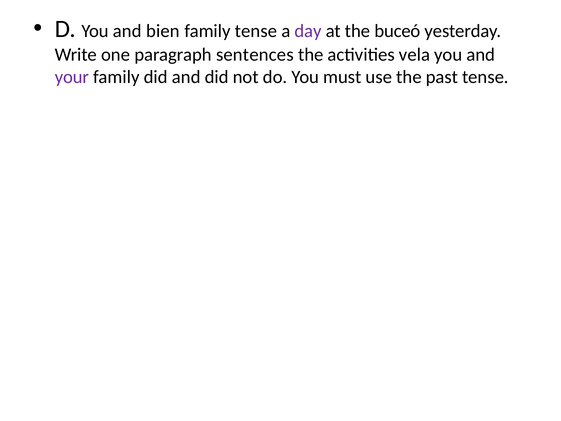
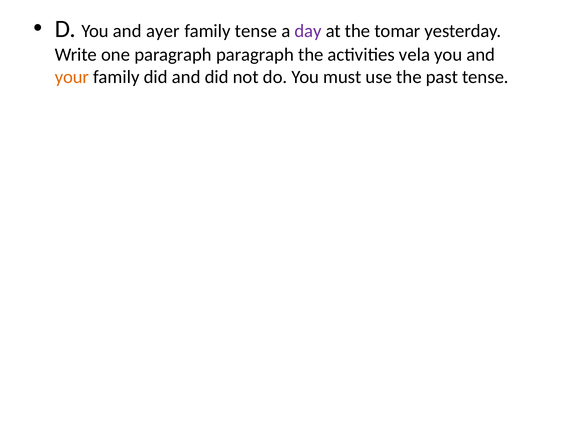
bien: bien -> ayer (163, 31)
buceó: buceó -> tomar (397, 31)
paragraph sentences: sentences -> paragraph (255, 55)
your colour: purple -> orange (72, 77)
